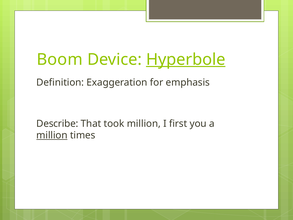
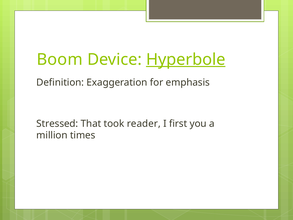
Describe: Describe -> Stressed (57, 123)
took million: million -> reader (144, 123)
million underline: present -> none (52, 135)
